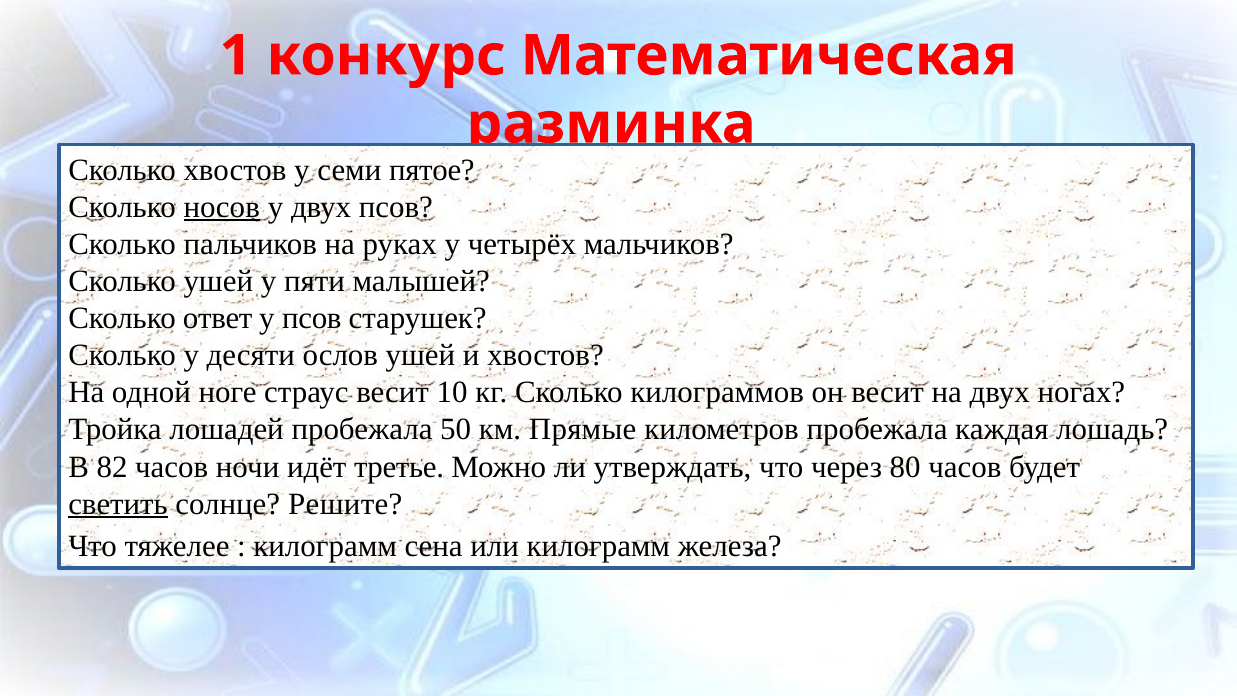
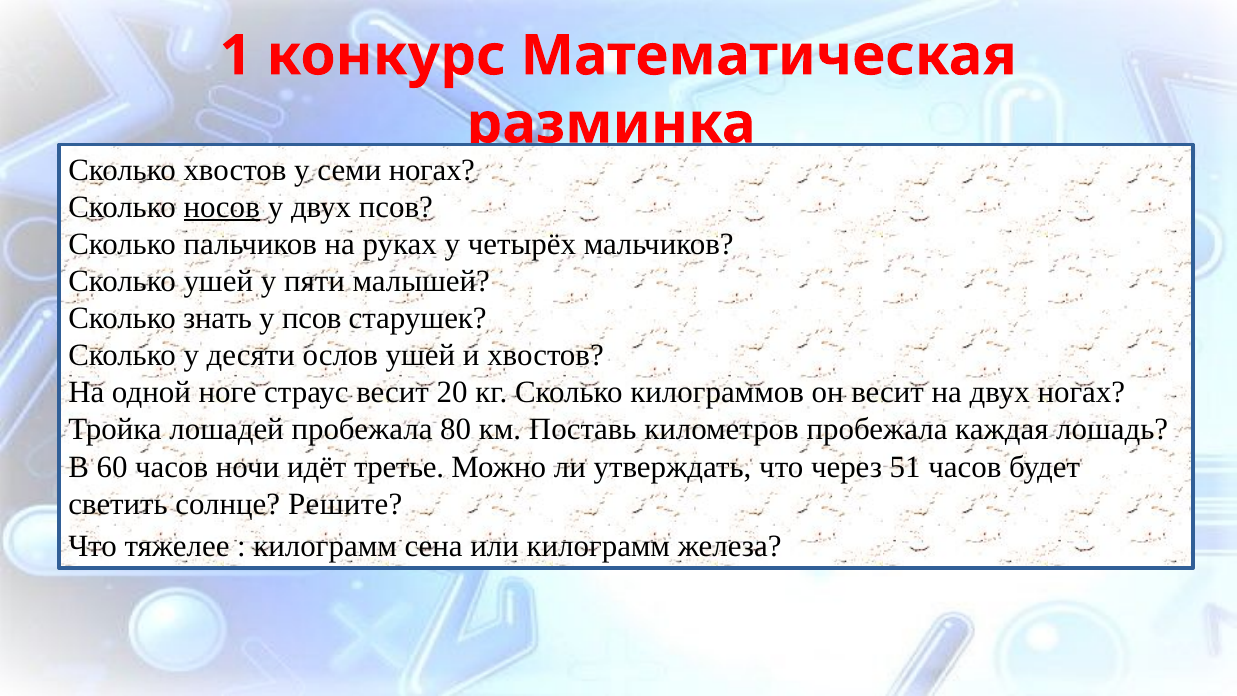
семи пятое: пятое -> ногах (432, 170)
ответ: ответ -> знать (218, 318)
10: 10 -> 20 (452, 392)
50: 50 -> 80 (456, 430)
Прямые: Прямые -> Поставь (583, 430)
82: 82 -> 60 (112, 467)
80: 80 -> 51 (905, 467)
светить underline: present -> none (118, 504)
